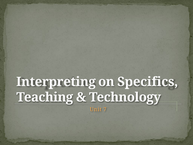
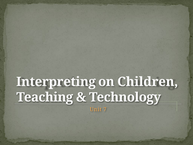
Specifics: Specifics -> Children (148, 82)
